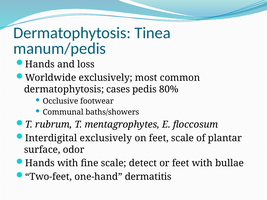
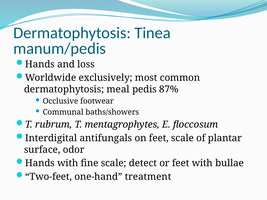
cases: cases -> meal (118, 89)
80%: 80% -> 87% (169, 89)
Interdigital exclusively: exclusively -> antifungals (106, 138)
dermatitis: dermatitis -> treatment (148, 177)
